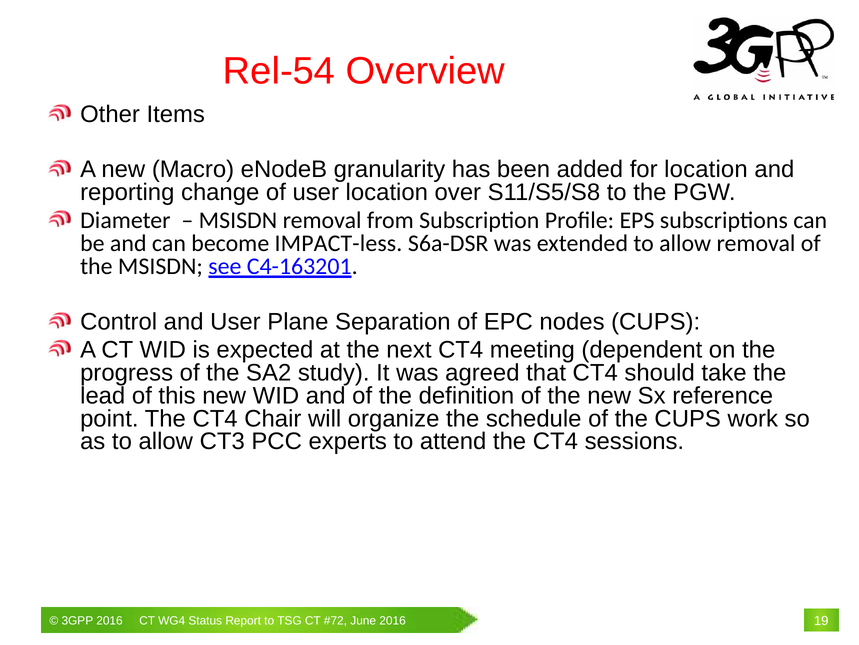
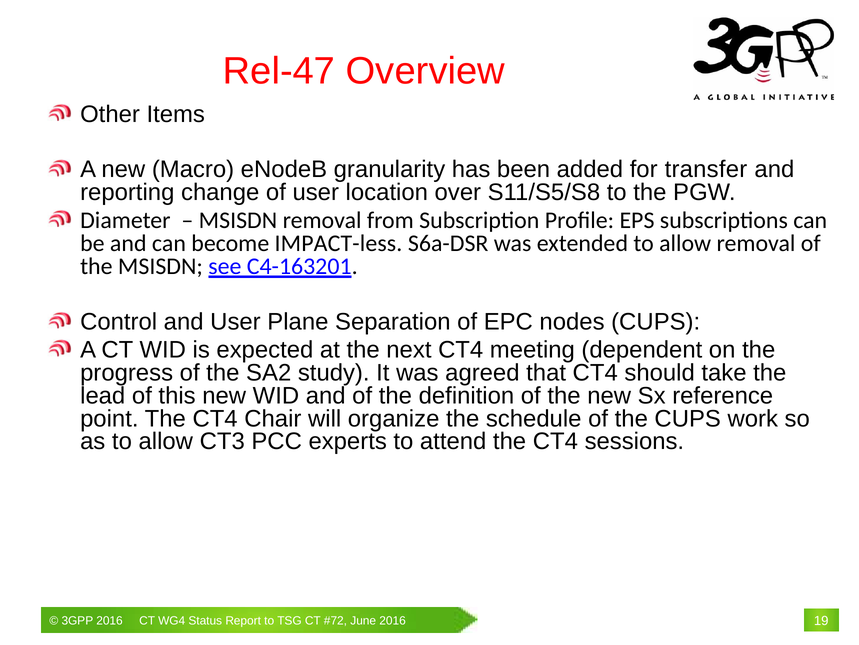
Rel-54: Rel-54 -> Rel-47 (279, 71)
for location: location -> transfer (706, 169)
